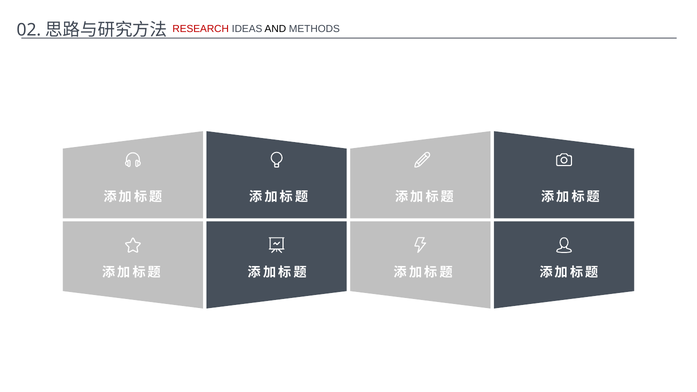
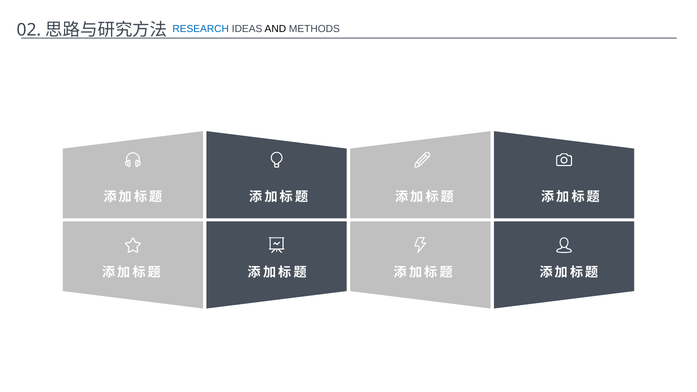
RESEARCH colour: red -> blue (201, 29)
